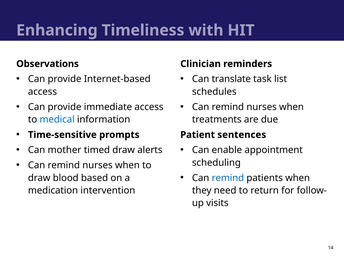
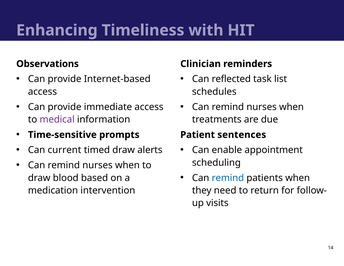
translate: translate -> reflected (231, 79)
medical colour: blue -> purple (57, 119)
mother: mother -> current (64, 150)
